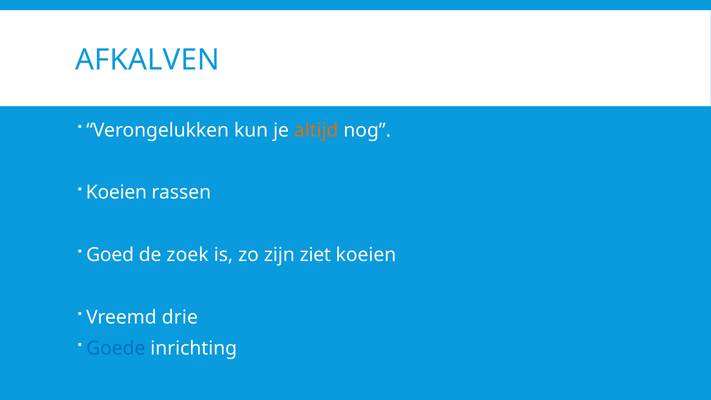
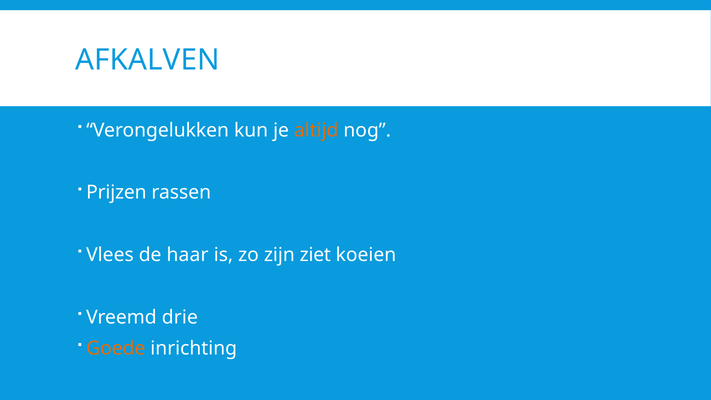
Koeien: Koeien -> Prijzen (116, 193)
Goed: Goed -> Vlees (110, 255)
zoek: zoek -> haar (188, 255)
Goede colour: blue -> orange (116, 348)
